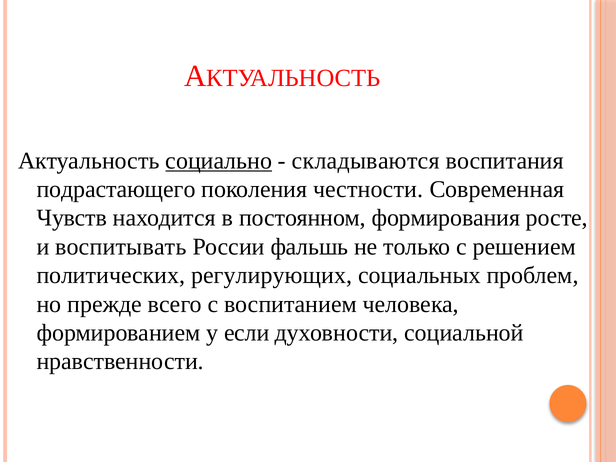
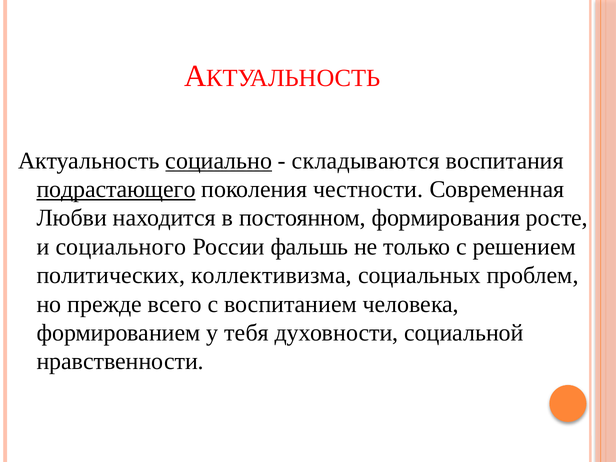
подрастающего underline: none -> present (116, 189)
Чувств: Чувств -> Любви (72, 218)
воспитывать: воспитывать -> социального (121, 247)
регулирующих: регулирующих -> коллективизма (272, 275)
если: если -> тебя (247, 333)
